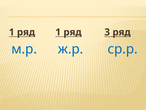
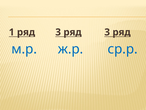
1 ряд 1: 1 -> 3 (58, 32)
